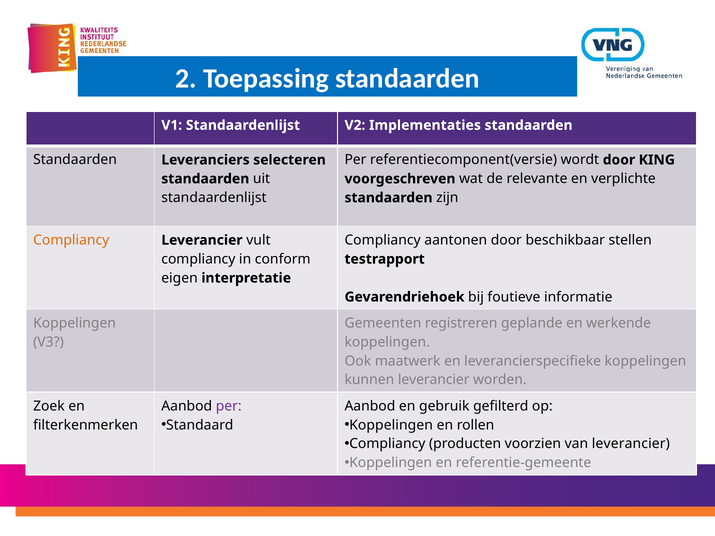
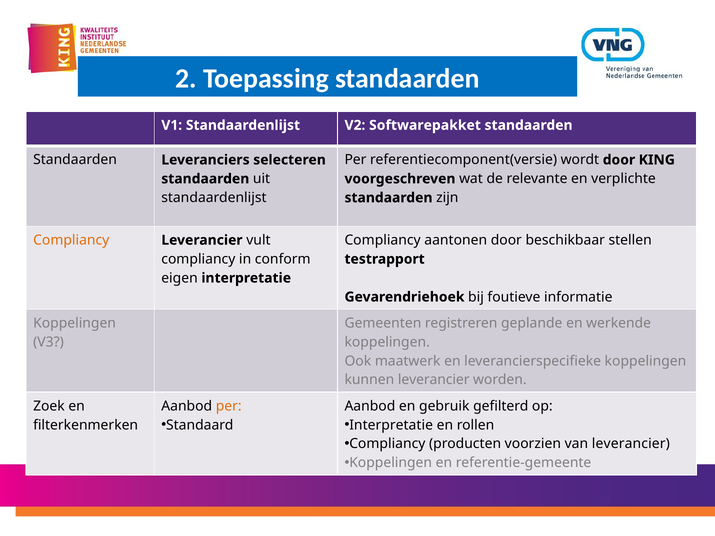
Implementaties: Implementaties -> Softwarepakket (425, 125)
per colour: purple -> orange (229, 406)
Koppelingen: Koppelingen -> Interpretatie (391, 425)
